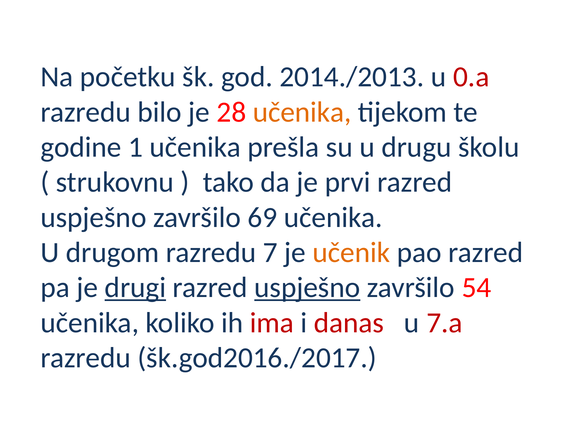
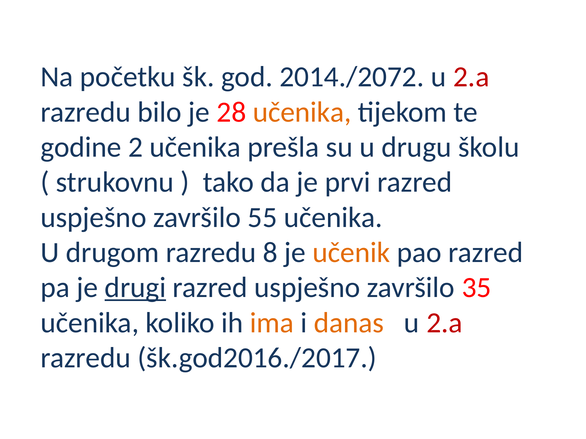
2014./2013: 2014./2013 -> 2014./2072 (352, 77)
0.a: 0.a -> 2.a (471, 77)
1: 1 -> 2 (136, 147)
69: 69 -> 55 (262, 218)
7: 7 -> 8 (270, 253)
uspješno underline: present -> none (307, 288)
54: 54 -> 35 (477, 288)
ima colour: red -> orange (272, 323)
danas colour: red -> orange (349, 323)
7.a: 7.a -> 2.a (445, 323)
